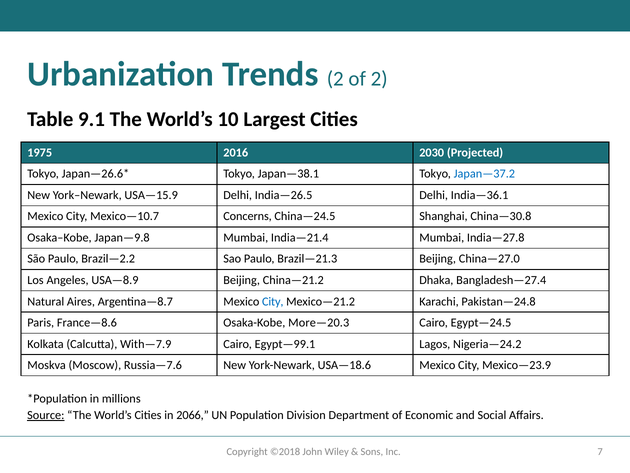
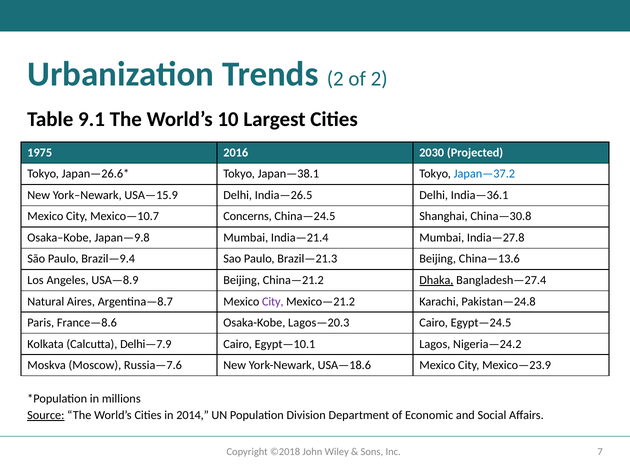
Brazil—2.2: Brazil—2.2 -> Brazil—9.4 (108, 259)
China—27.0: China—27.0 -> China—13.6 (489, 259)
Dhaka underline: none -> present (436, 280)
City colour: blue -> purple (273, 301)
More—20.3: More—20.3 -> Lagos—20.3 (319, 322)
With—7.9: With—7.9 -> Delhi—7.9 (146, 344)
Egypt—99.1: Egypt—99.1 -> Egypt—10.1 (285, 344)
2066: 2066 -> 2014 (193, 415)
